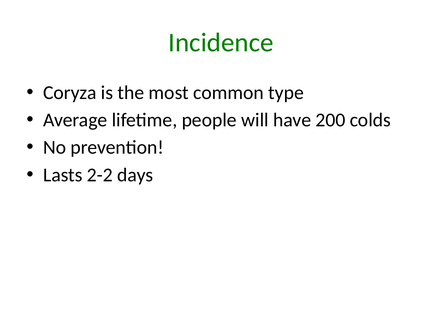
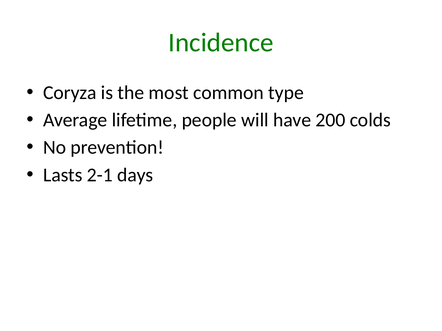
2-2: 2-2 -> 2-1 (100, 175)
